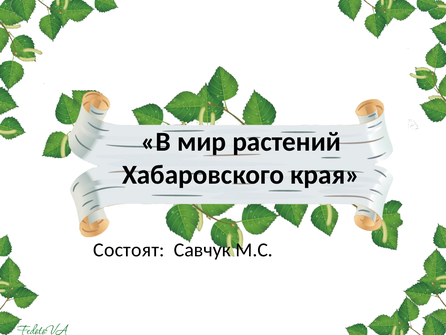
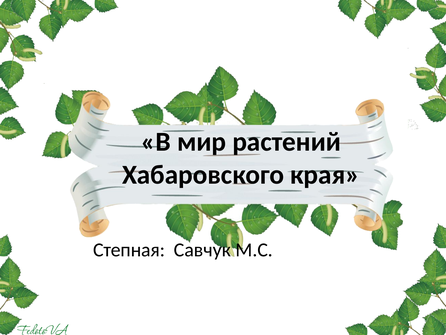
Состоят: Состоят -> Степная (129, 249)
